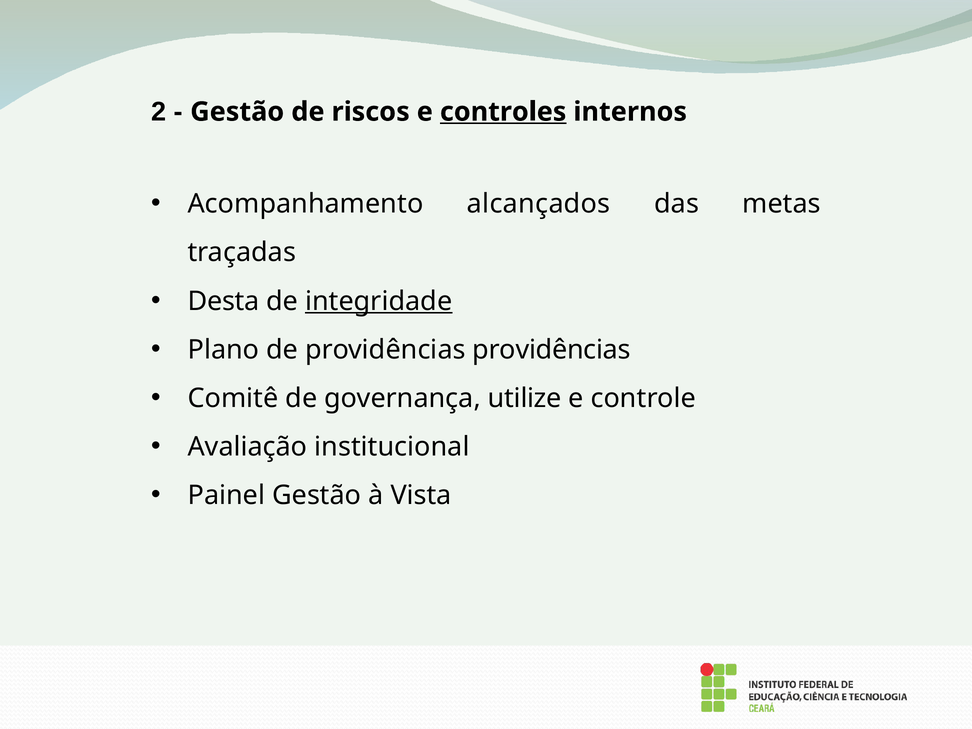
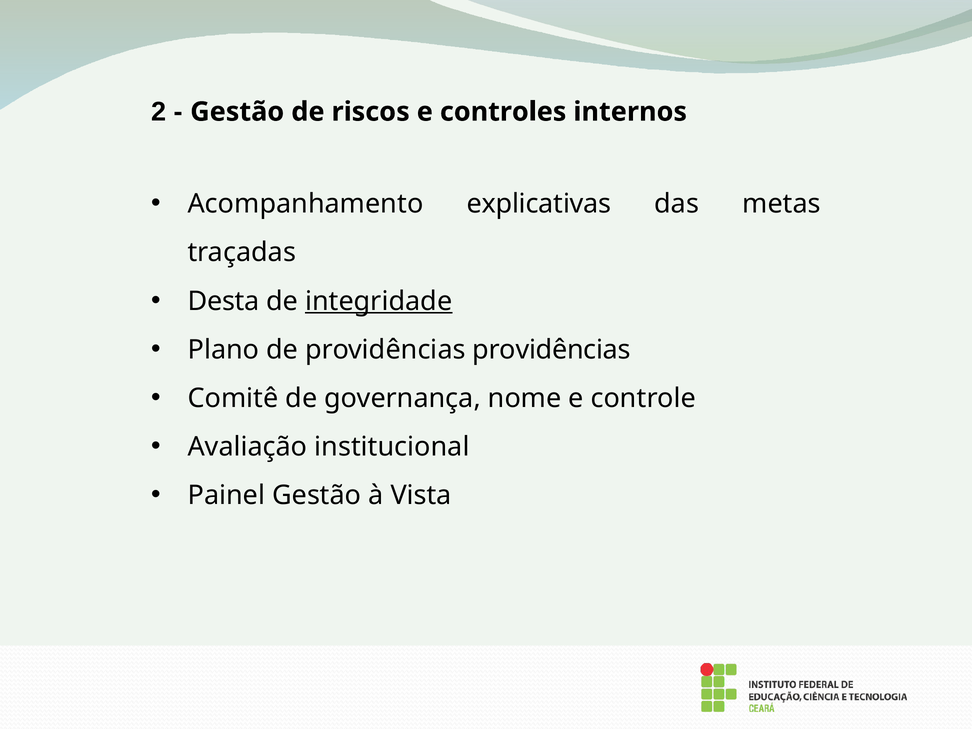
controles underline: present -> none (503, 112)
alcançados: alcançados -> explicativas (539, 204)
utilize: utilize -> nome (525, 398)
